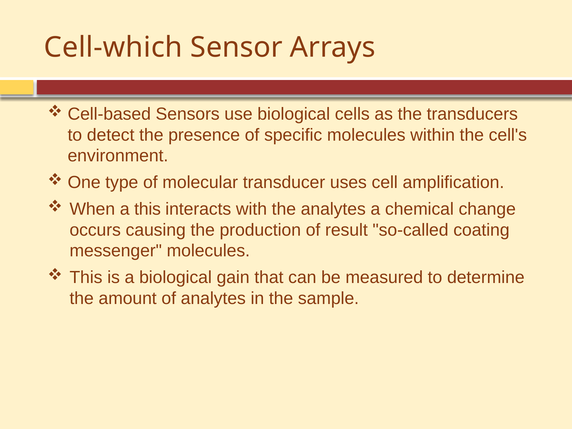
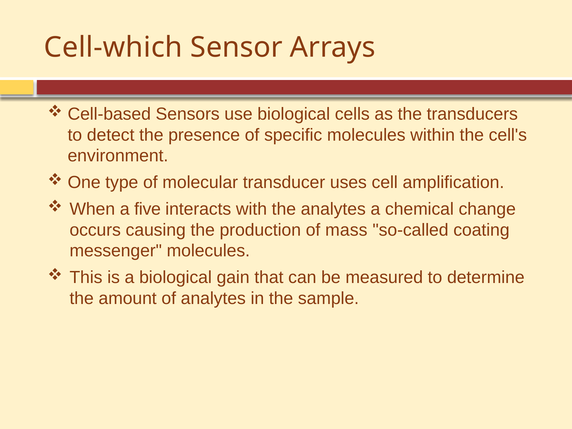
a this: this -> five (148, 209)
result: result -> mass (346, 230)
